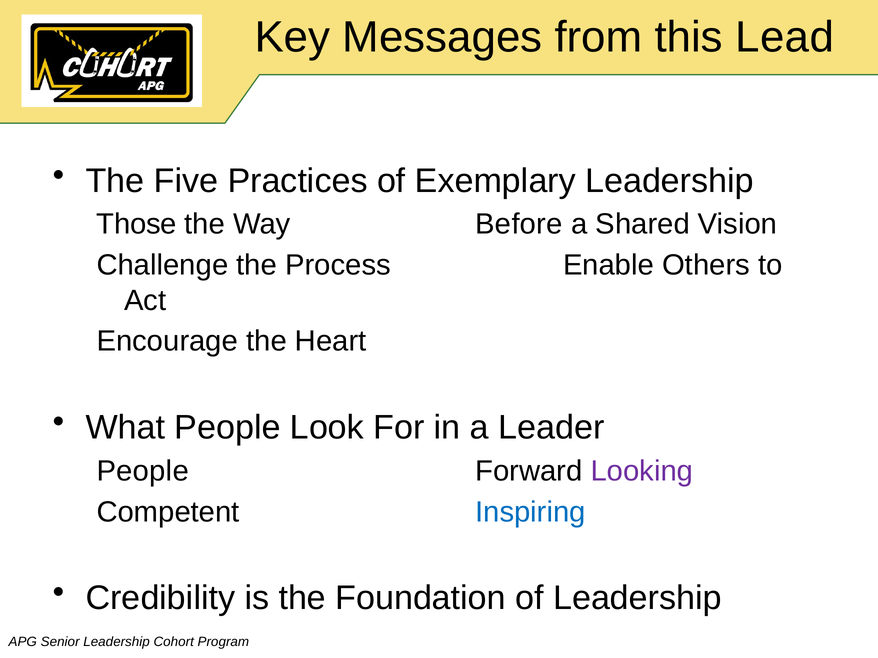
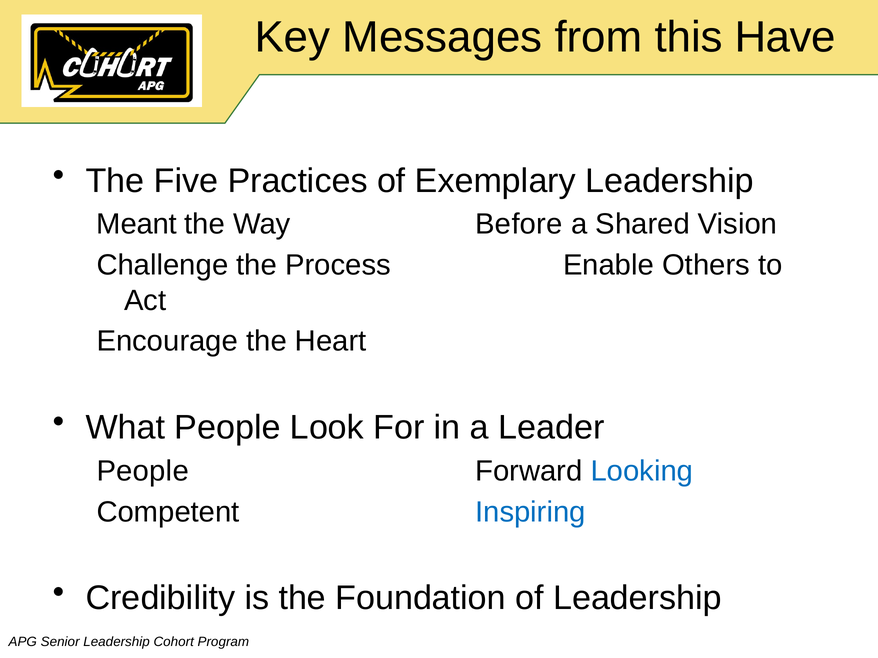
Lead: Lead -> Have (785, 37)
Those: Those -> Meant (137, 224)
Looking colour: purple -> blue (642, 471)
